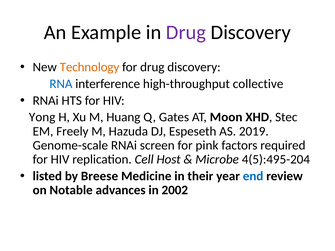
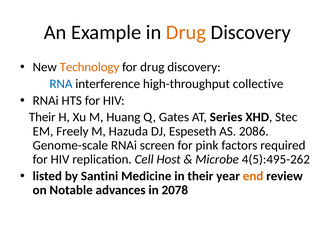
Drug colour: purple -> orange (186, 32)
Yong: Yong -> Their (42, 117)
Moon: Moon -> Series (226, 117)
2019: 2019 -> 2086 (254, 131)
4(5):495-204: 4(5):495-204 -> 4(5):495-262 (276, 160)
Breese: Breese -> Santini (100, 176)
end colour: blue -> orange (253, 176)
2002: 2002 -> 2078 (175, 190)
